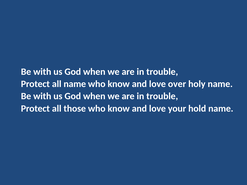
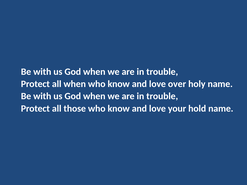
all name: name -> when (75, 84)
